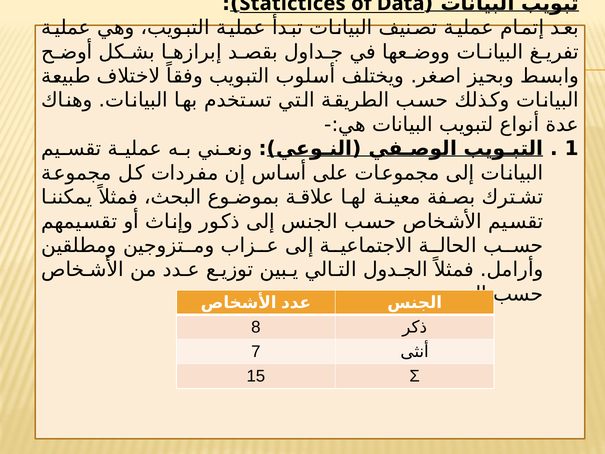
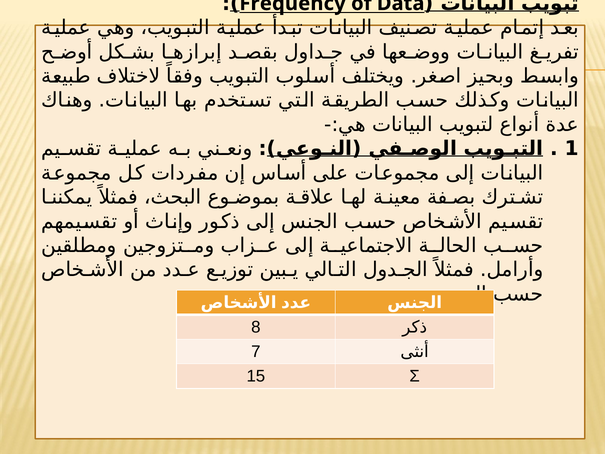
Statictices: Statictices -> Frequency (293, 3)
